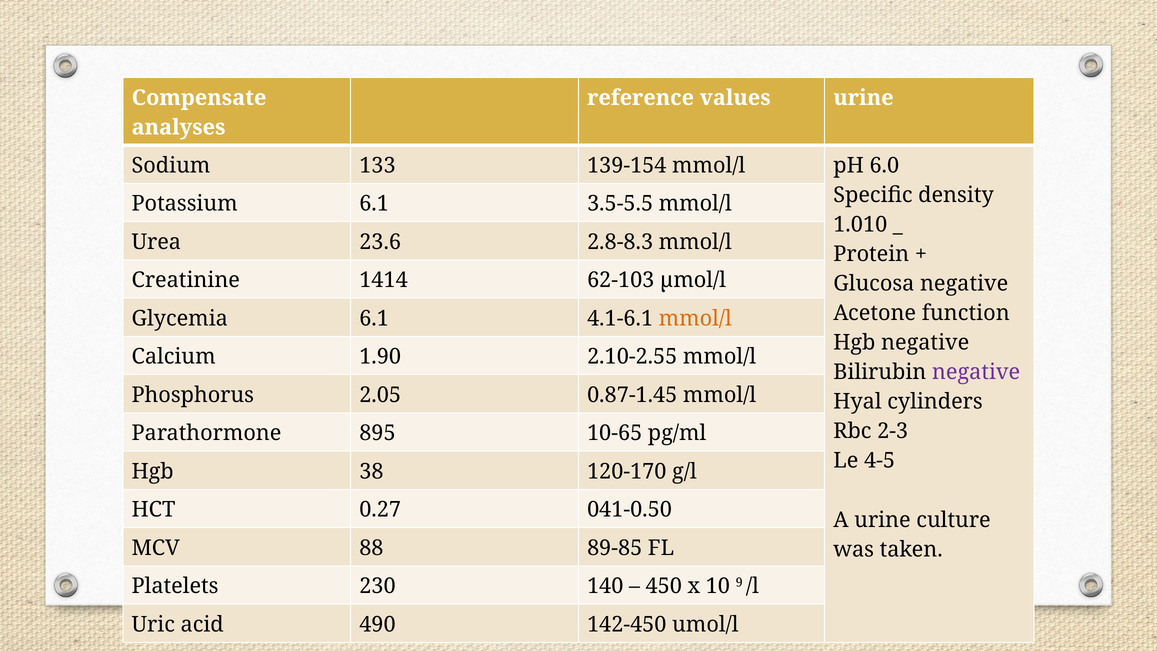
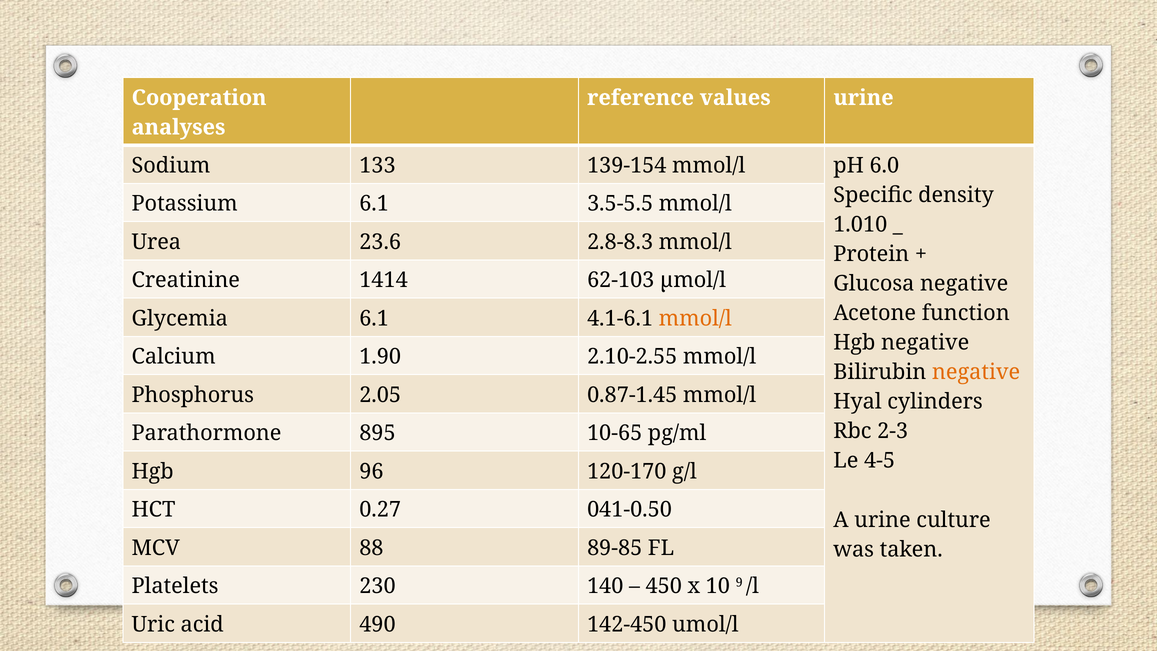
Compensate: Compensate -> Cooperation (199, 98)
negative colour: purple -> orange (976, 372)
38: 38 -> 96 (371, 471)
